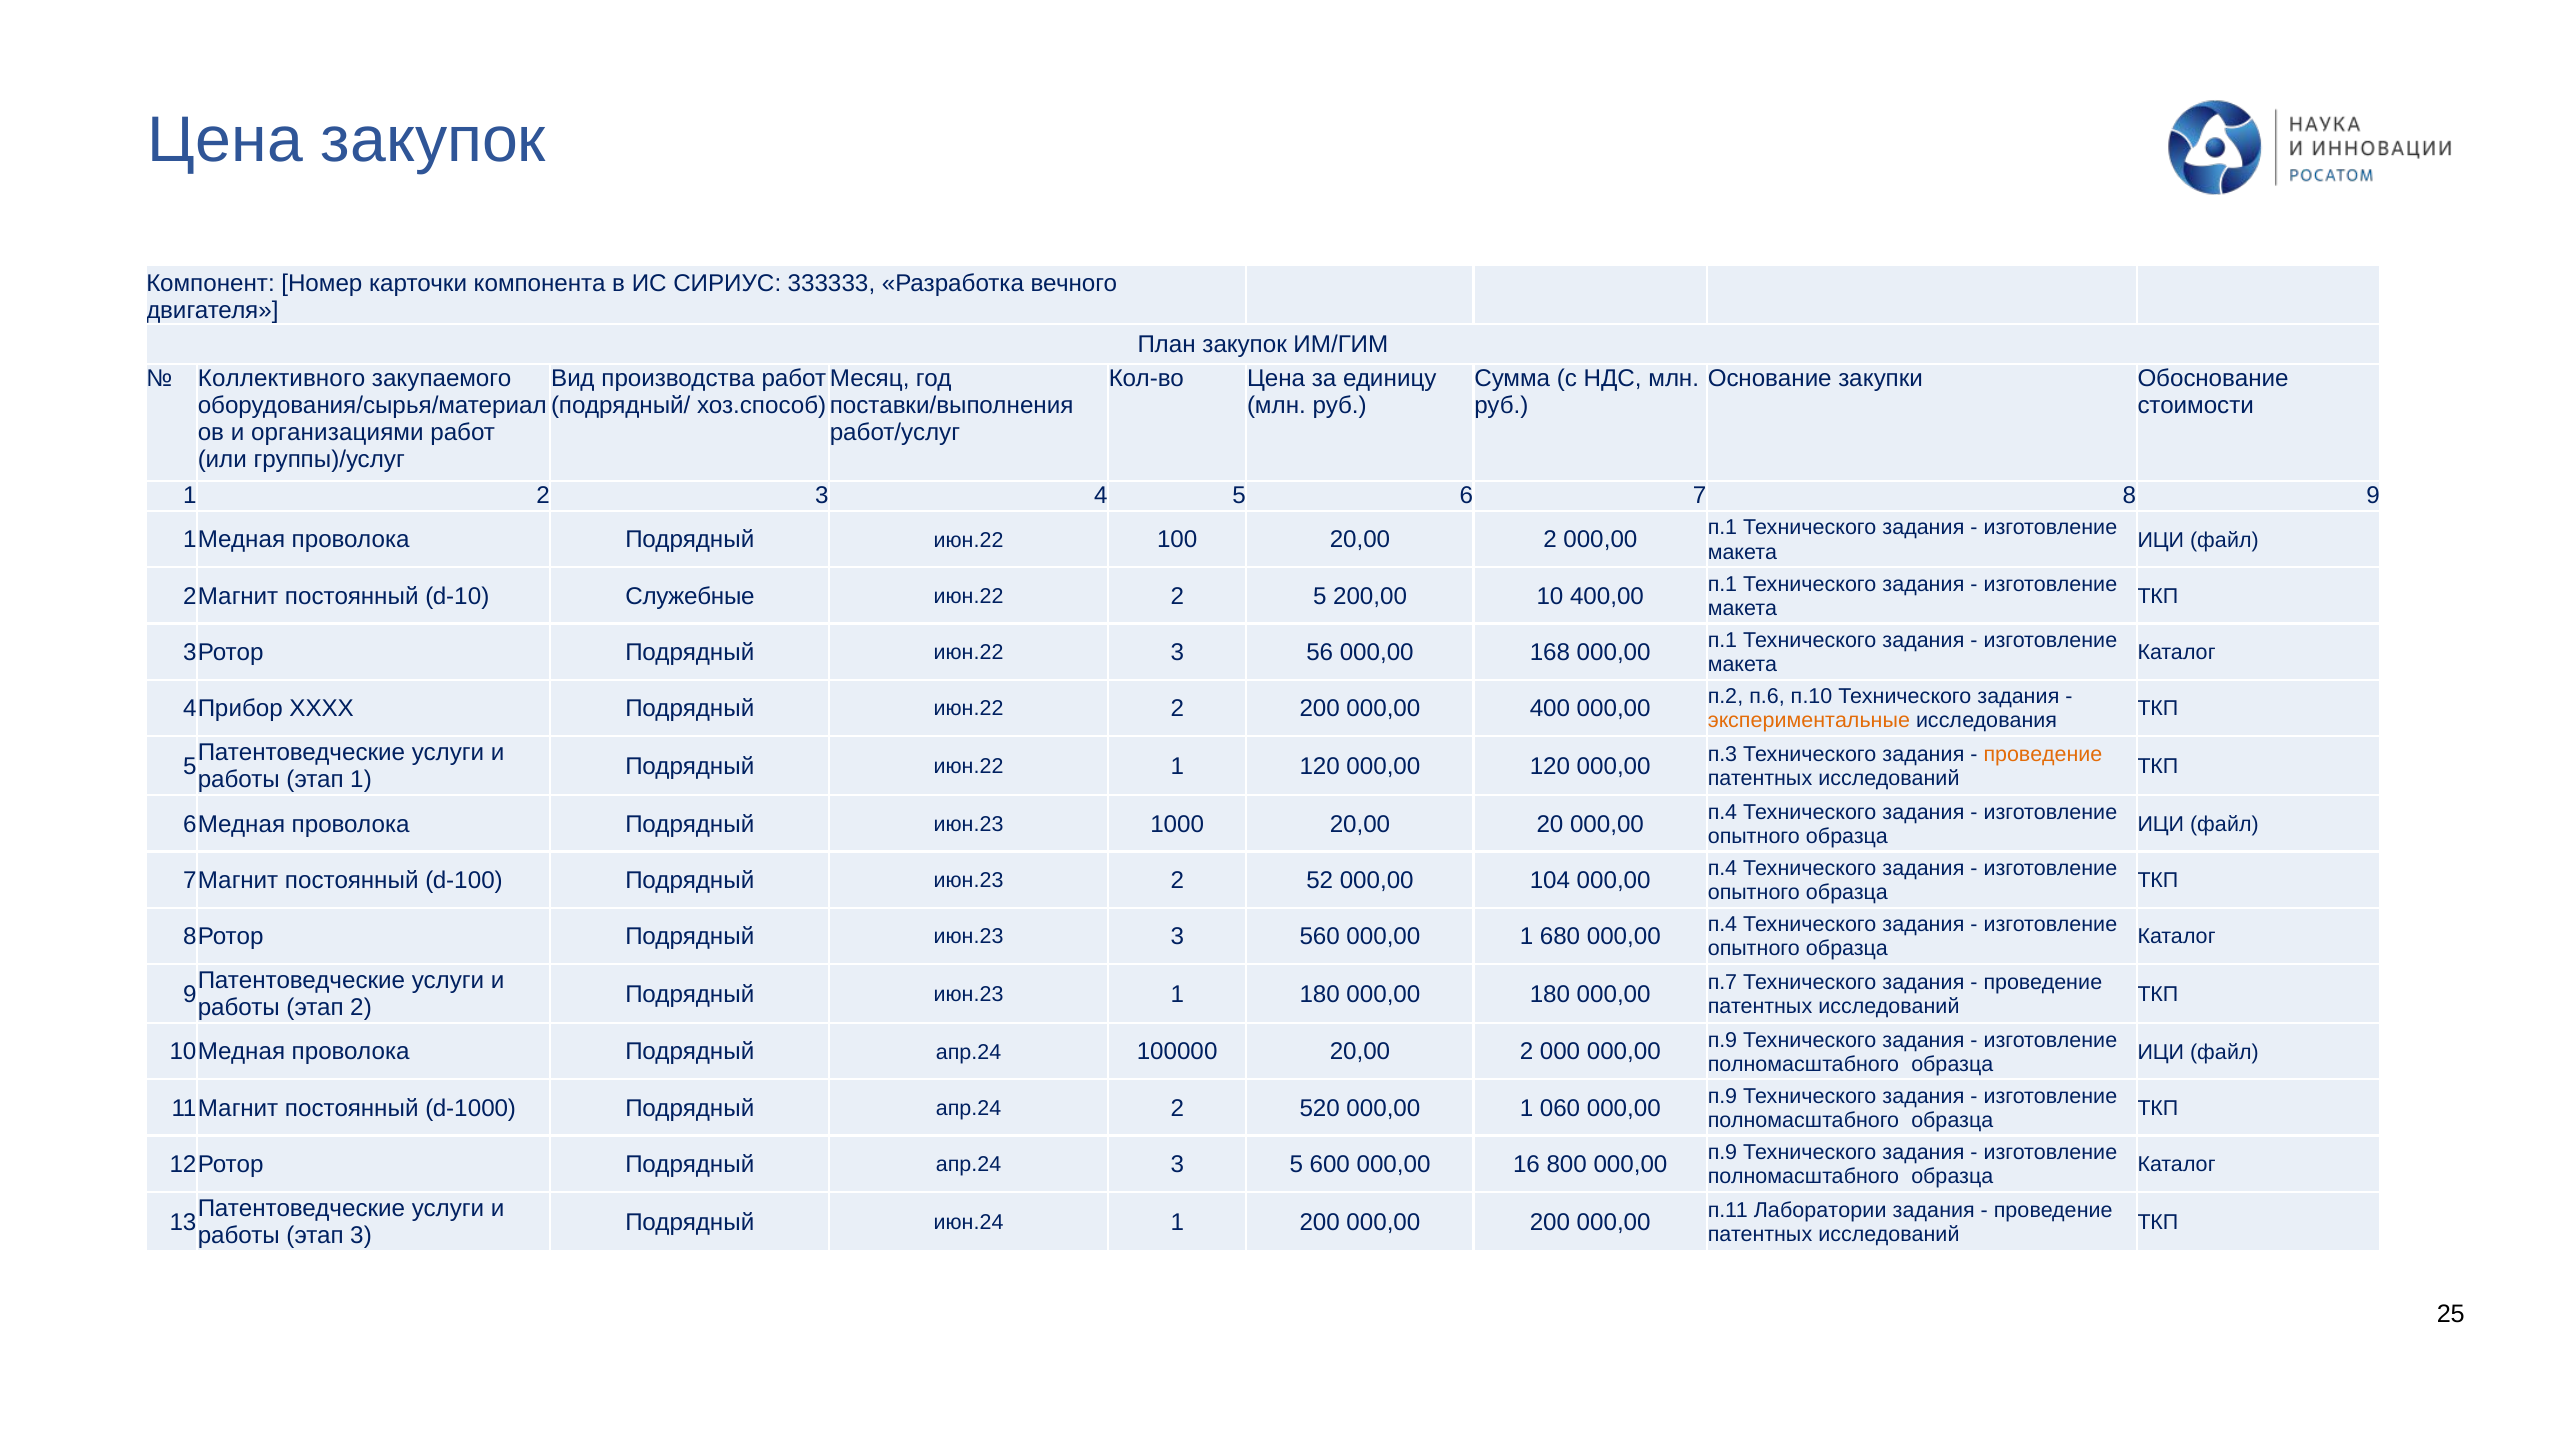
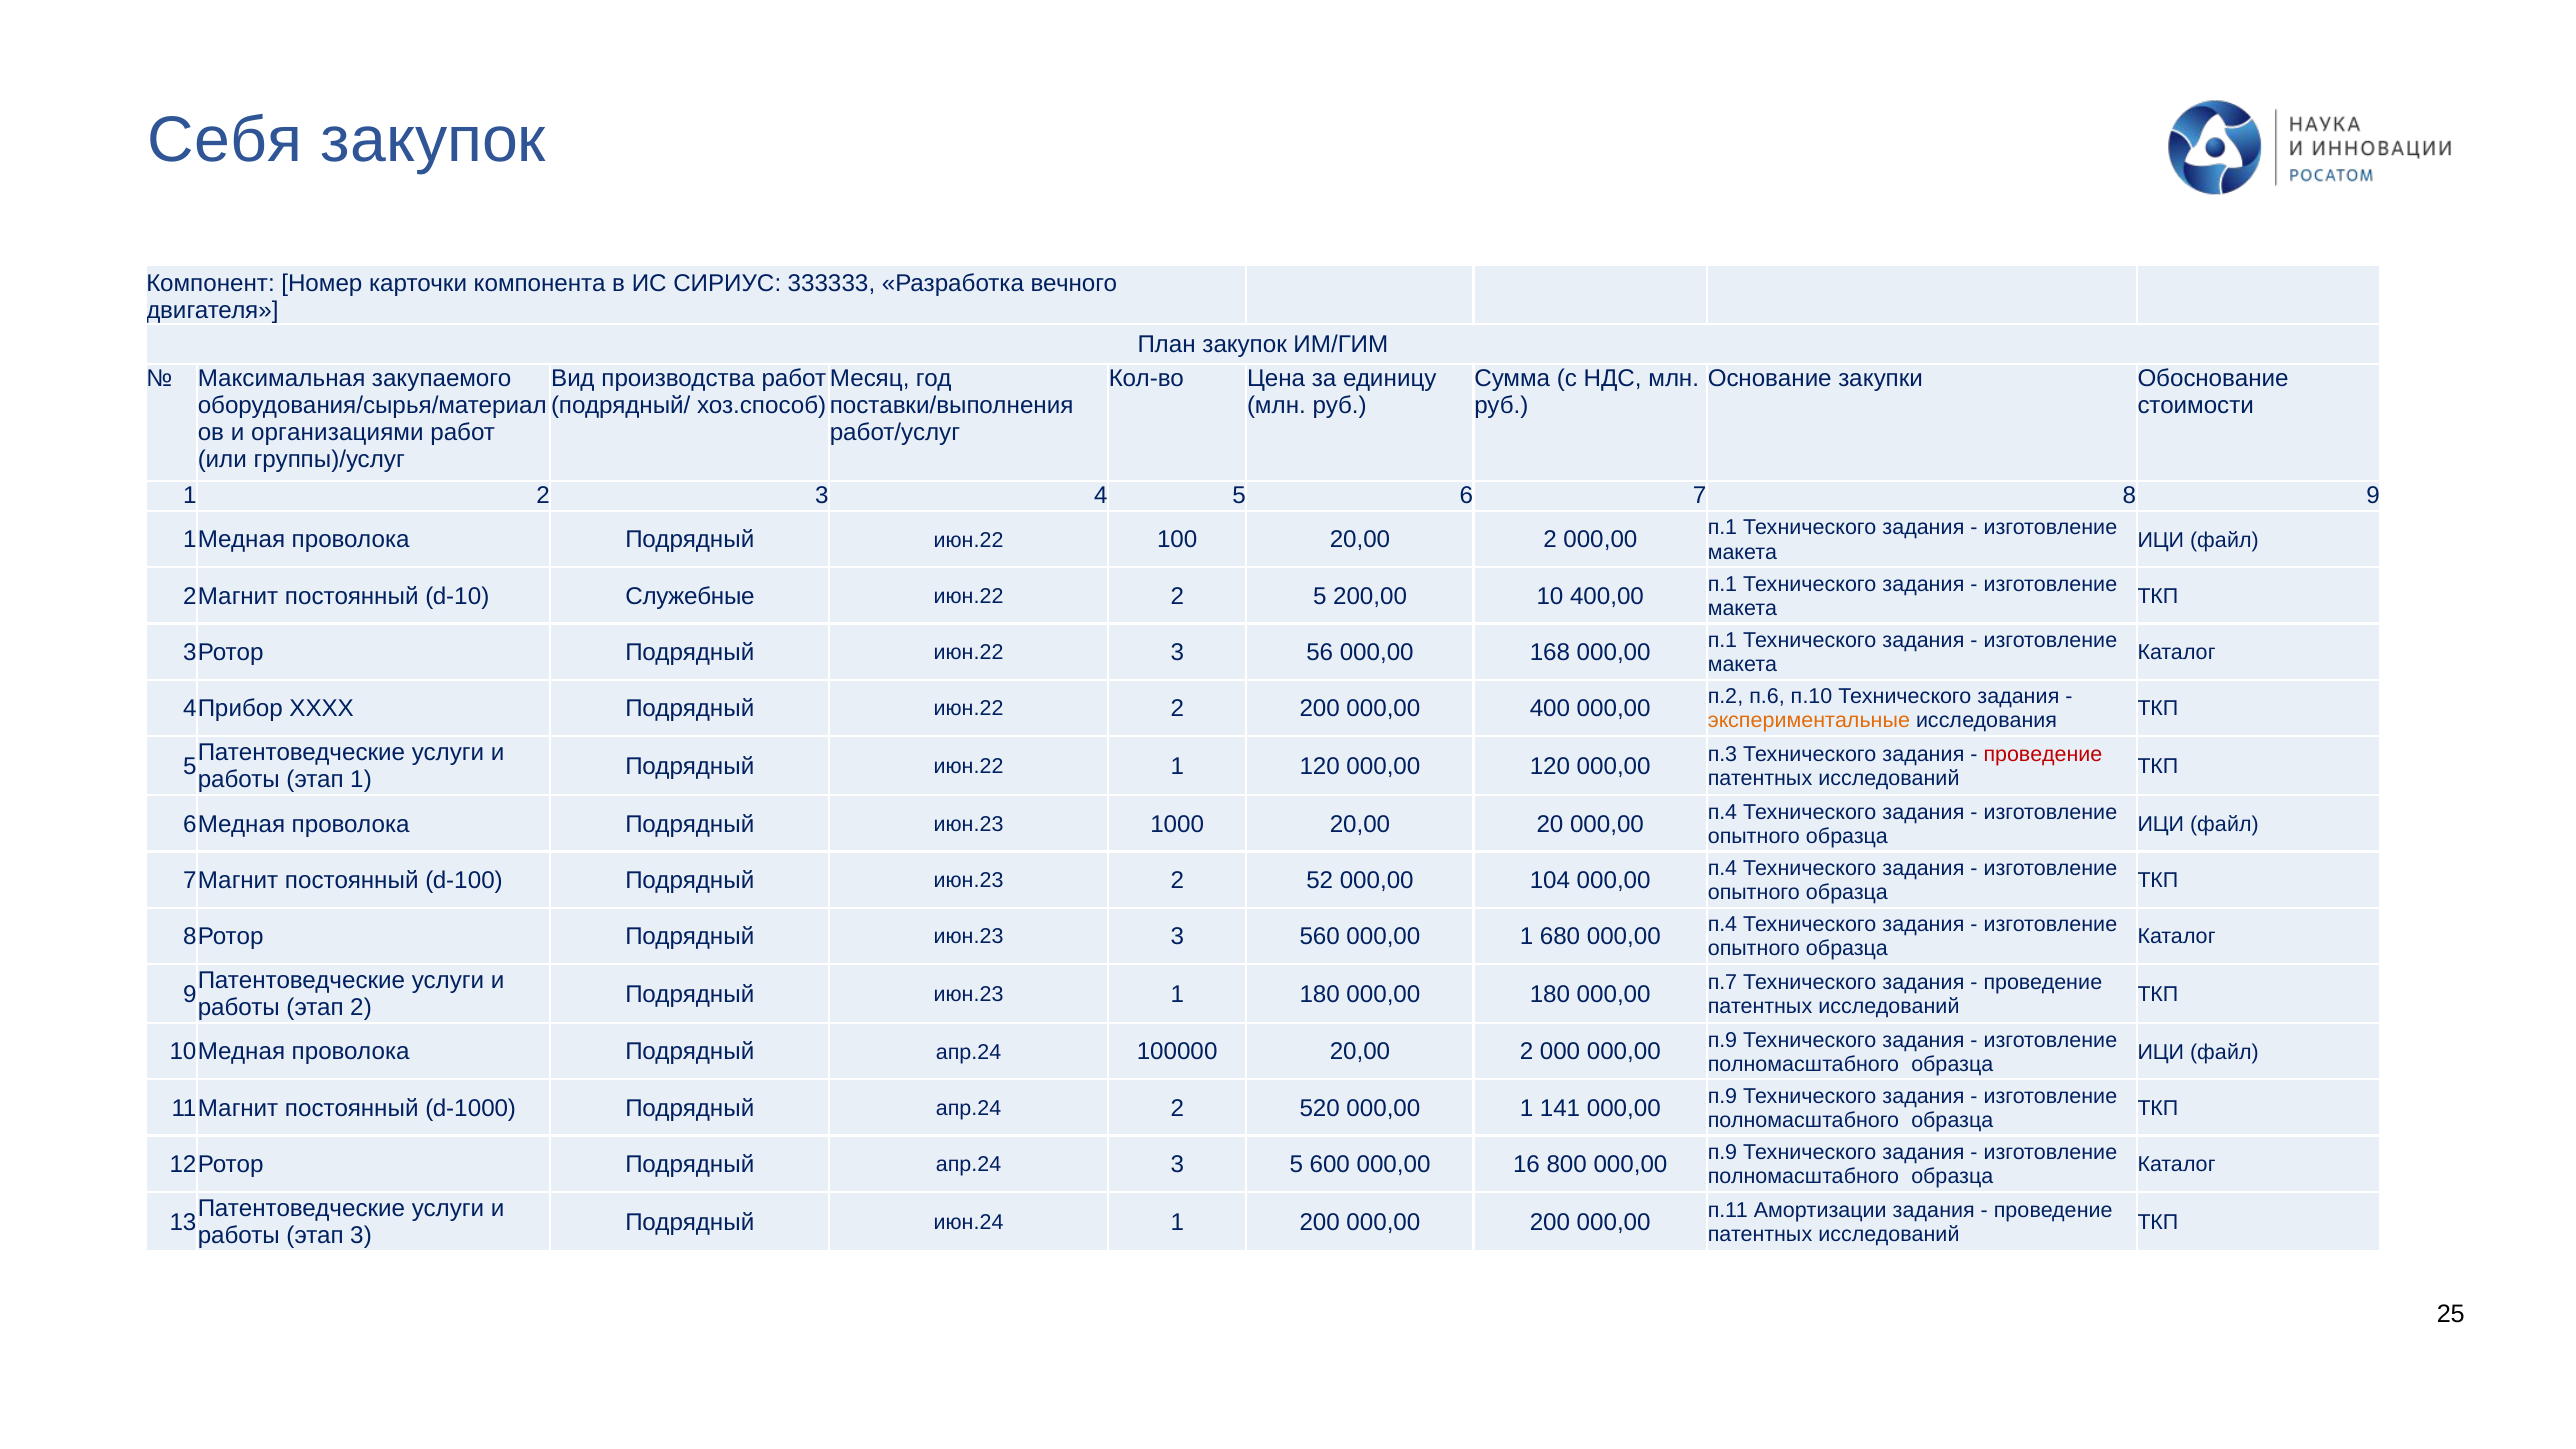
Цена: Цена -> Себя (225, 140)
Коллективного: Коллективного -> Максимальная (282, 379)
проведение colour: orange -> red (2043, 754)
060: 060 -> 141 (1560, 1108)
Лаборатории: Лаборатории -> Амортизации (1820, 1210)
